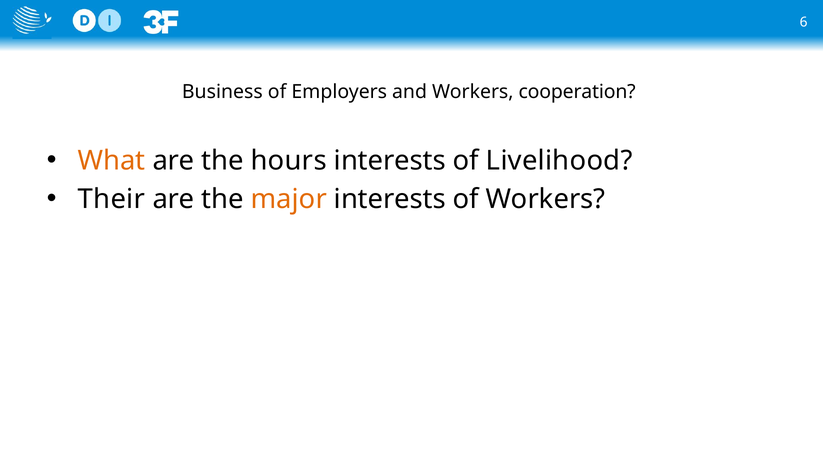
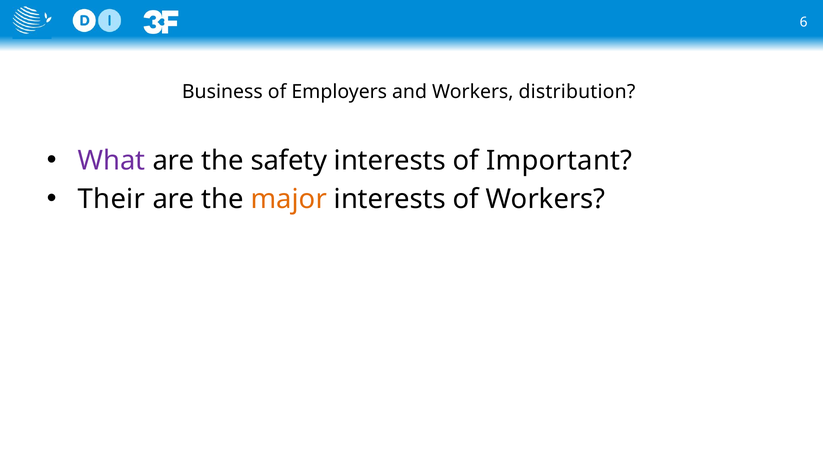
cooperation: cooperation -> distribution (577, 92)
What colour: orange -> purple (112, 161)
hours: hours -> safety (289, 161)
Livelihood: Livelihood -> Important (559, 161)
